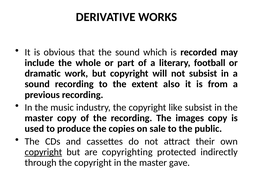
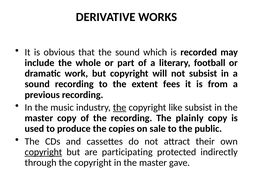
also: also -> fees (172, 84)
the underline: none -> present (120, 107)
images: images -> plainly (190, 118)
copyrighting: copyrighting -> participating (127, 152)
